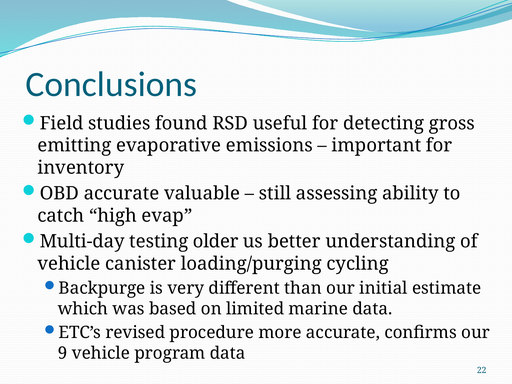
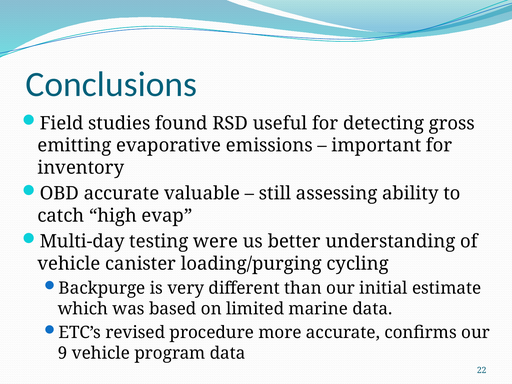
older: older -> were (216, 242)
